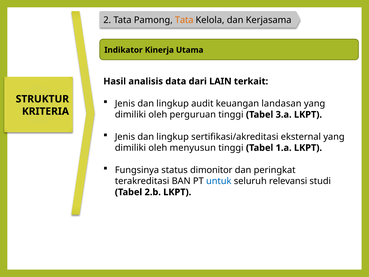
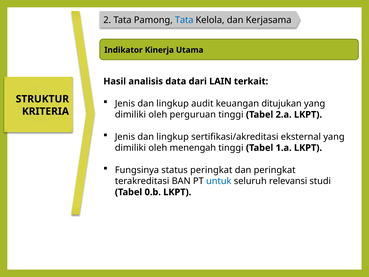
Tata colour: orange -> blue (184, 20)
landasan: landasan -> ditujukan (282, 103)
3.a: 3.a -> 2.a (284, 114)
menyusun: menyusun -> menengah (193, 148)
status dimonitor: dimonitor -> peringkat (211, 170)
2.b: 2.b -> 0.b (153, 192)
